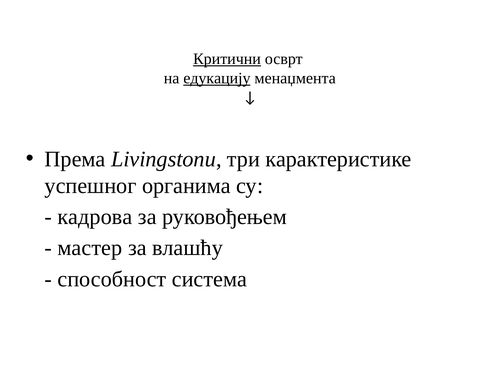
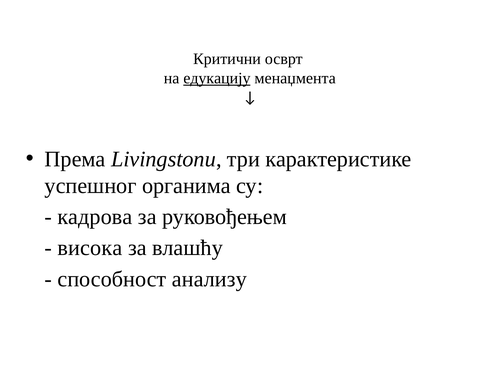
Критични underline: present -> none (227, 59)
мастер: мастер -> висока (90, 248)
система: система -> анализу (209, 279)
